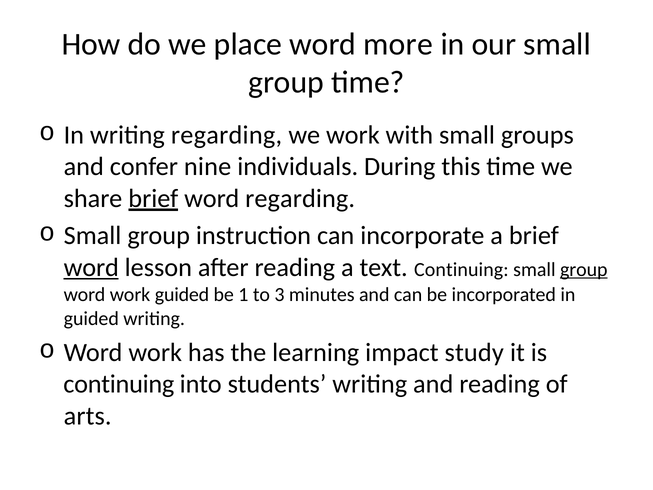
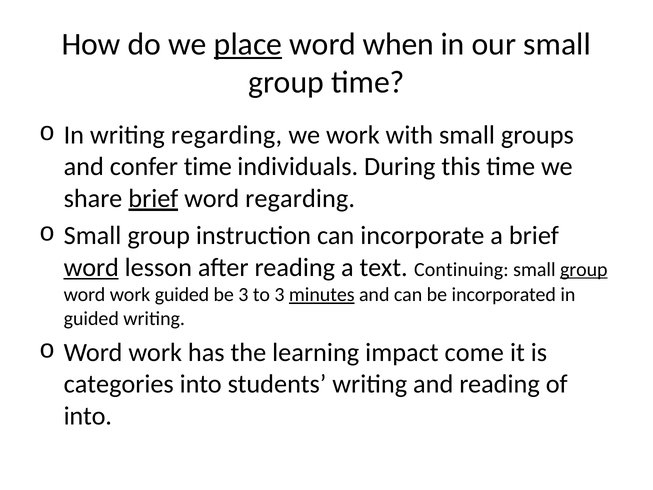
place underline: none -> present (248, 44)
more: more -> when (398, 44)
confer nine: nine -> time (208, 167)
be 1: 1 -> 3 (243, 295)
minutes underline: none -> present (322, 295)
study: study -> come (474, 353)
continuing: continuing -> categories (119, 384)
arts: arts -> into (88, 416)
